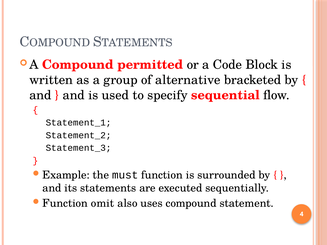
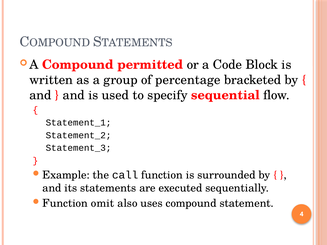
alternative: alternative -> percentage (188, 80)
must: must -> call (125, 175)
